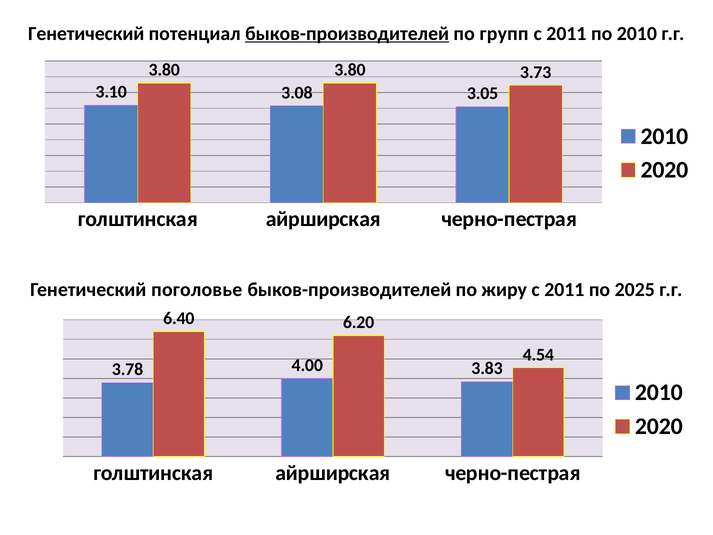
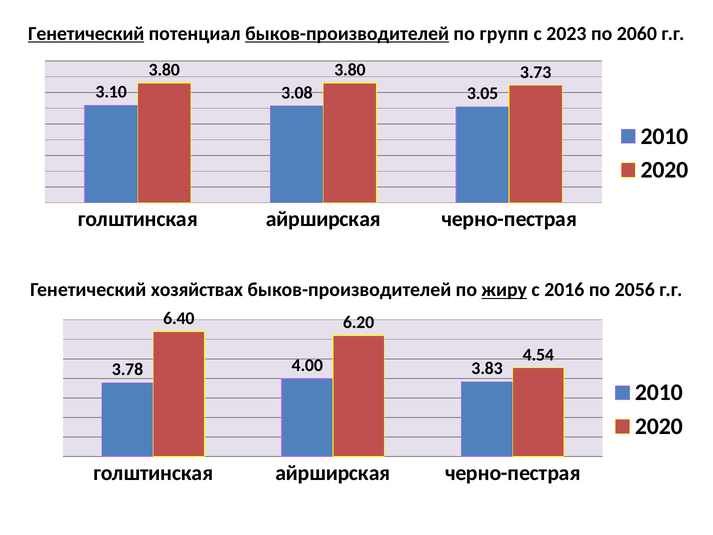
Генетический underline: none -> present (86, 33)
2011: 2011 -> 2023 (566, 33)
по 2010: 2010 -> 2060 (637, 33)
поголовье: поголовье -> хозяйствах (197, 290)
жиру underline: none -> present (504, 290)
2011: 2011 -> 2016 (564, 290)
2025: 2025 -> 2056 (635, 290)
